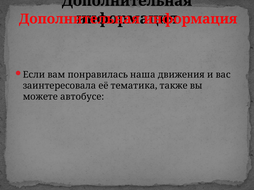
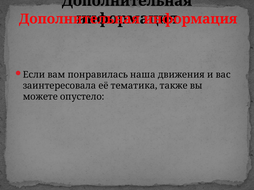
автобусе: автобусе -> опустело (82, 97)
